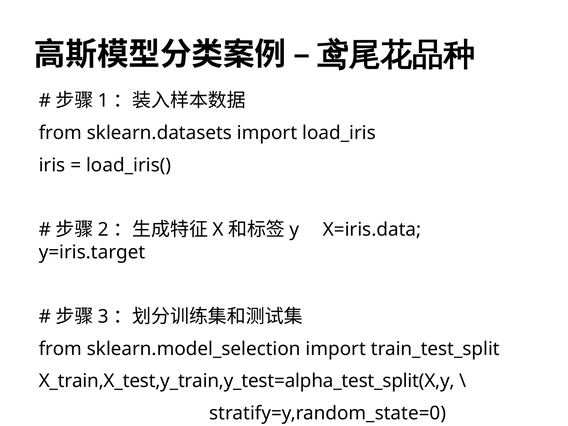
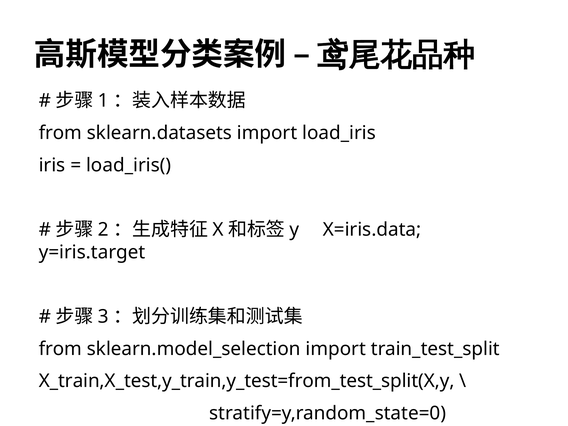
X_train,X_test,y_train,y_test=alpha_test_split(X,y: X_train,X_test,y_train,y_test=alpha_test_split(X,y -> X_train,X_test,y_train,y_test=from_test_split(X,y (247, 381)
